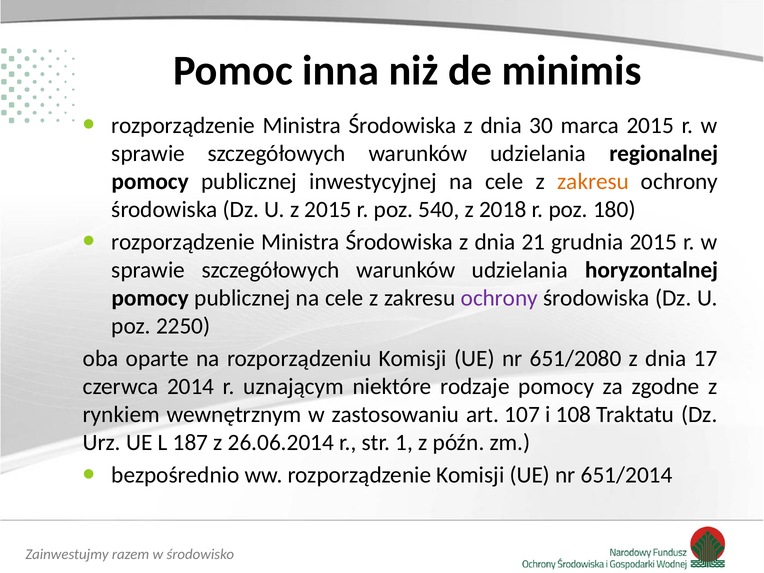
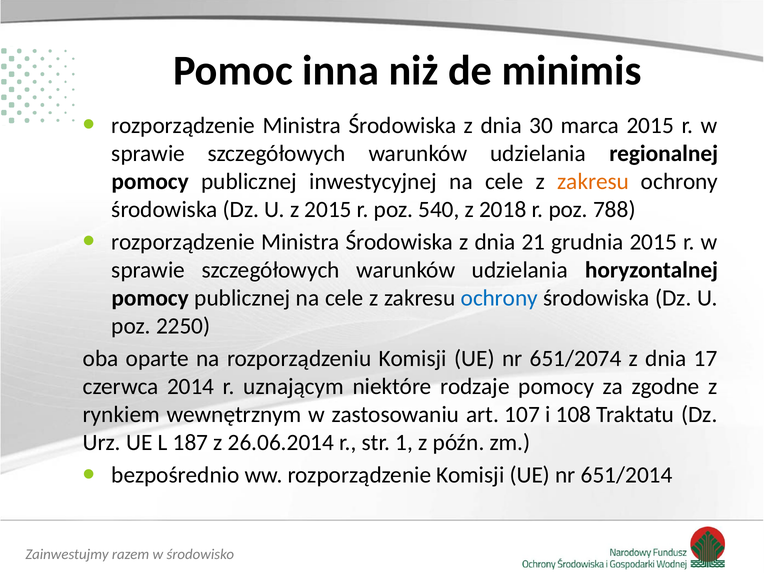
180: 180 -> 788 (614, 209)
ochrony colour: purple -> blue (499, 298)
651/2080: 651/2080 -> 651/2074 (576, 359)
